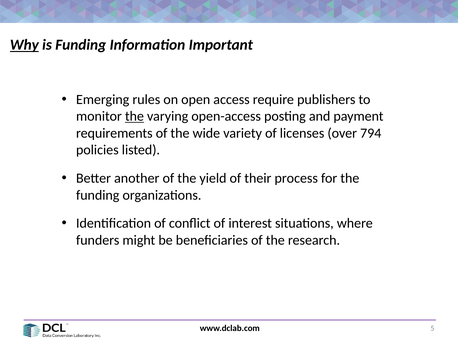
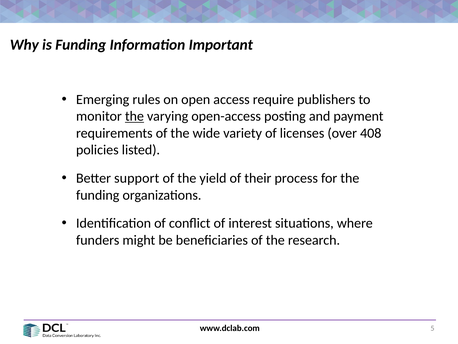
Why underline: present -> none (24, 45)
794: 794 -> 408 (371, 133)
another: another -> support (137, 178)
